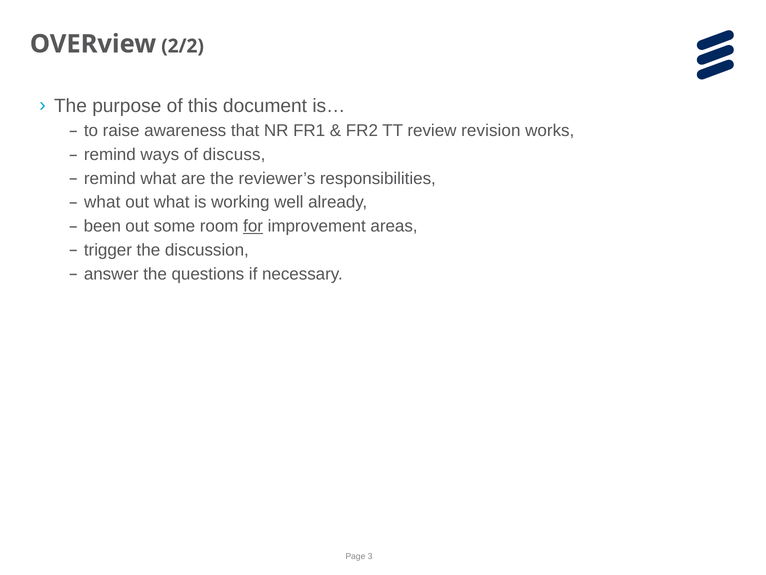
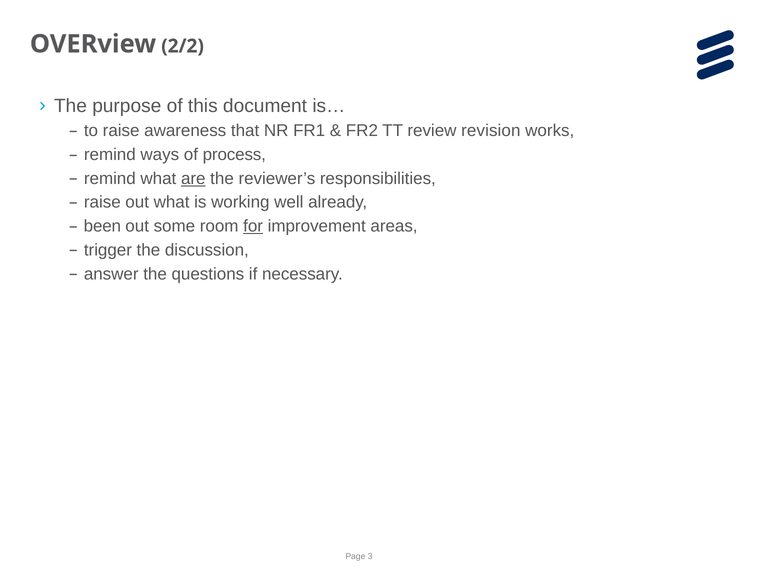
discuss: discuss -> process (234, 155)
are underline: none -> present (193, 178)
what: what -> raise (102, 202)
